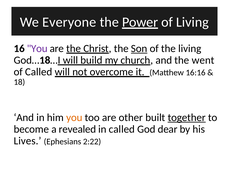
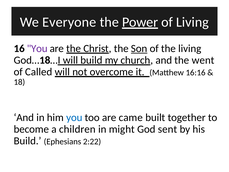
you colour: orange -> blue (74, 117)
other: other -> came (131, 117)
together underline: present -> none (187, 117)
revealed: revealed -> children (77, 129)
in called: called -> might (122, 129)
dear: dear -> sent (168, 129)
Lives: Lives -> Build (28, 141)
